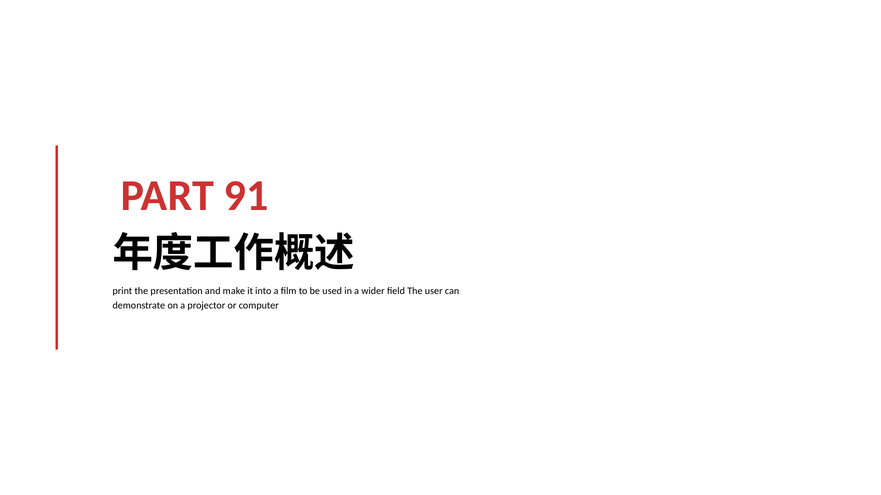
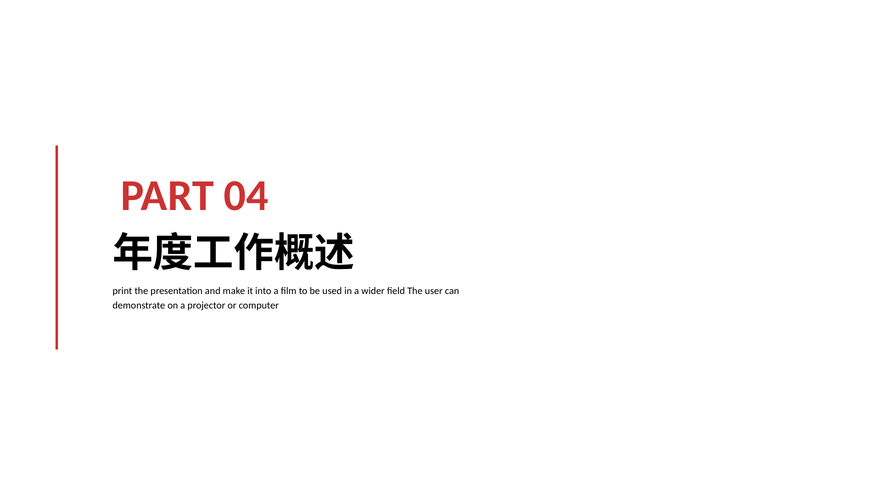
91: 91 -> 04 (246, 196)
